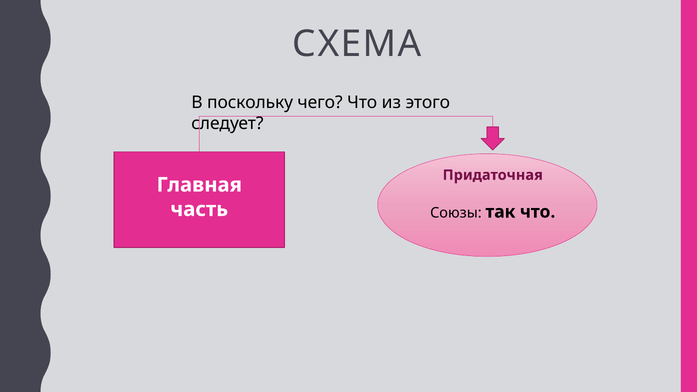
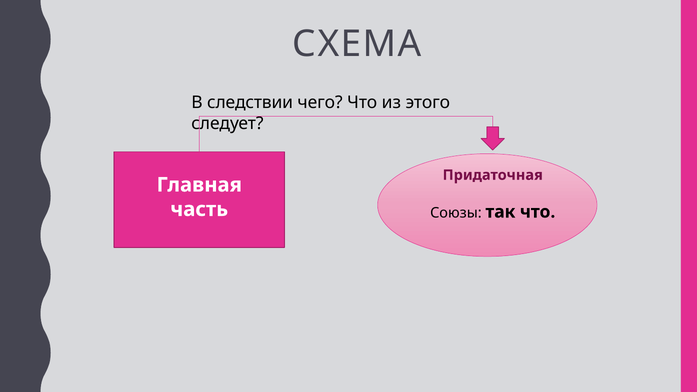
поскольку: поскольку -> следствии (250, 103)
